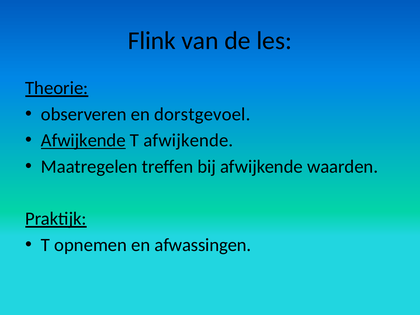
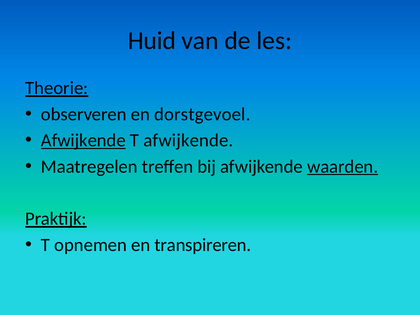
Flink: Flink -> Huid (152, 41)
waarden underline: none -> present (343, 167)
afwassingen: afwassingen -> transpireren (203, 245)
